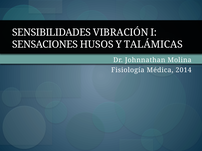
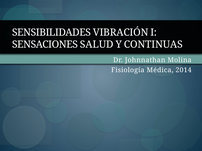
HUSOS: HUSOS -> SALUD (97, 45)
TALÁMICAS: TALÁMICAS -> CONTINUAS (153, 45)
